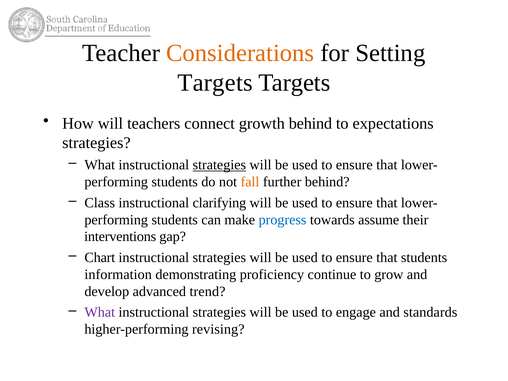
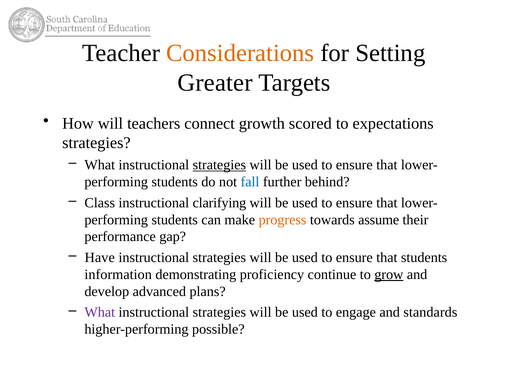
Targets: Targets -> Greater (215, 83)
growth behind: behind -> scored (310, 123)
fall colour: orange -> blue (250, 182)
progress colour: blue -> orange (282, 220)
interventions: interventions -> performance (120, 237)
Chart: Chart -> Have (100, 258)
grow underline: none -> present (389, 275)
trend: trend -> plans (208, 291)
revising: revising -> possible (218, 329)
